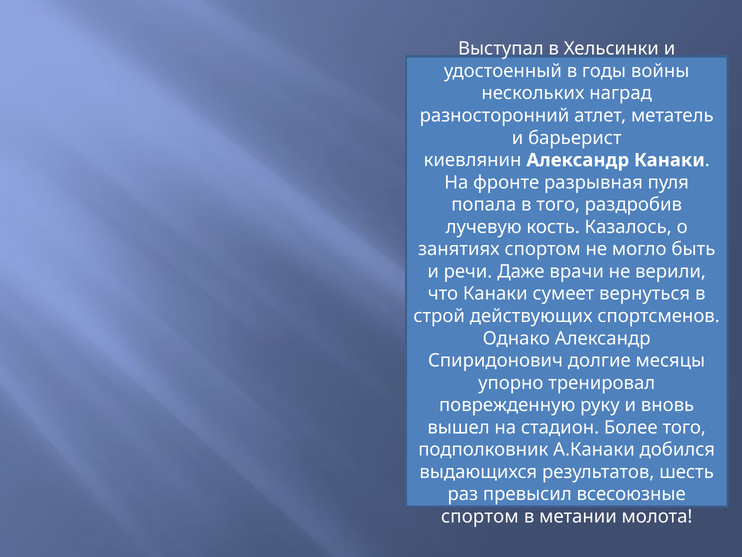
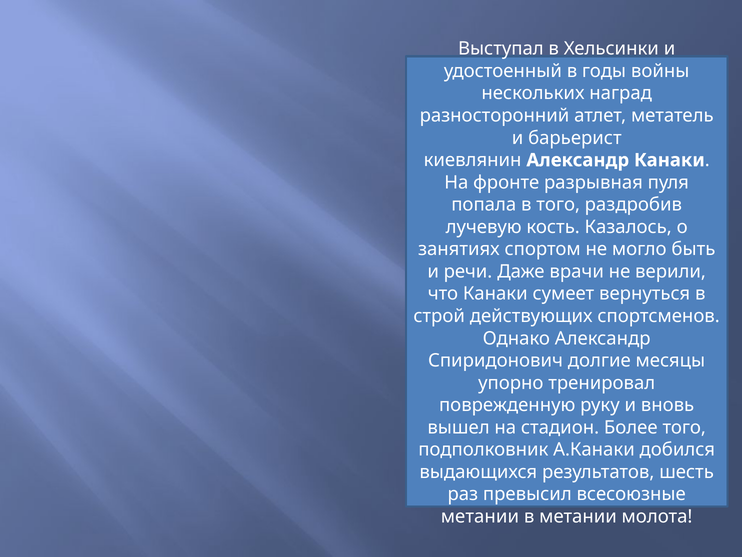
спортом: спортом -> метании (480, 516)
